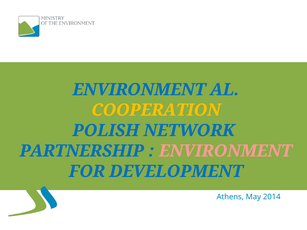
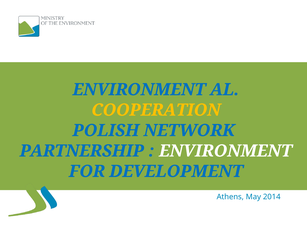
ENVIRONMENT colour: pink -> white (225, 151)
